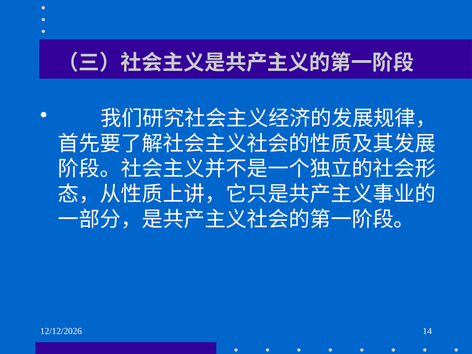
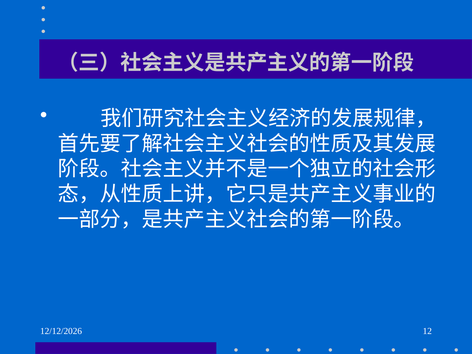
14: 14 -> 12 (427, 331)
